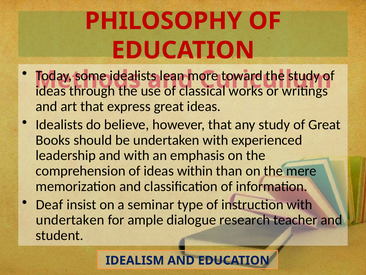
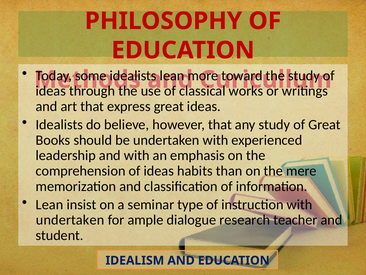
within: within -> habits (195, 171)
Deaf: Deaf -> Lean (50, 204)
